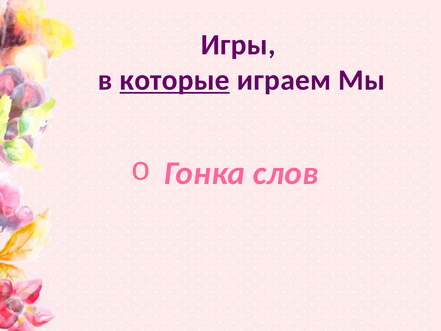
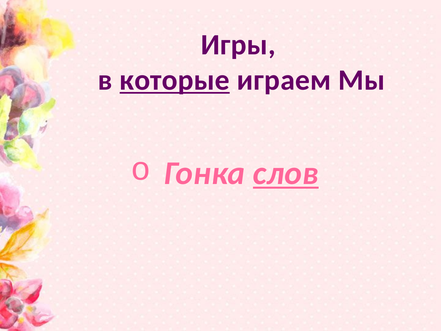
слов underline: none -> present (286, 173)
